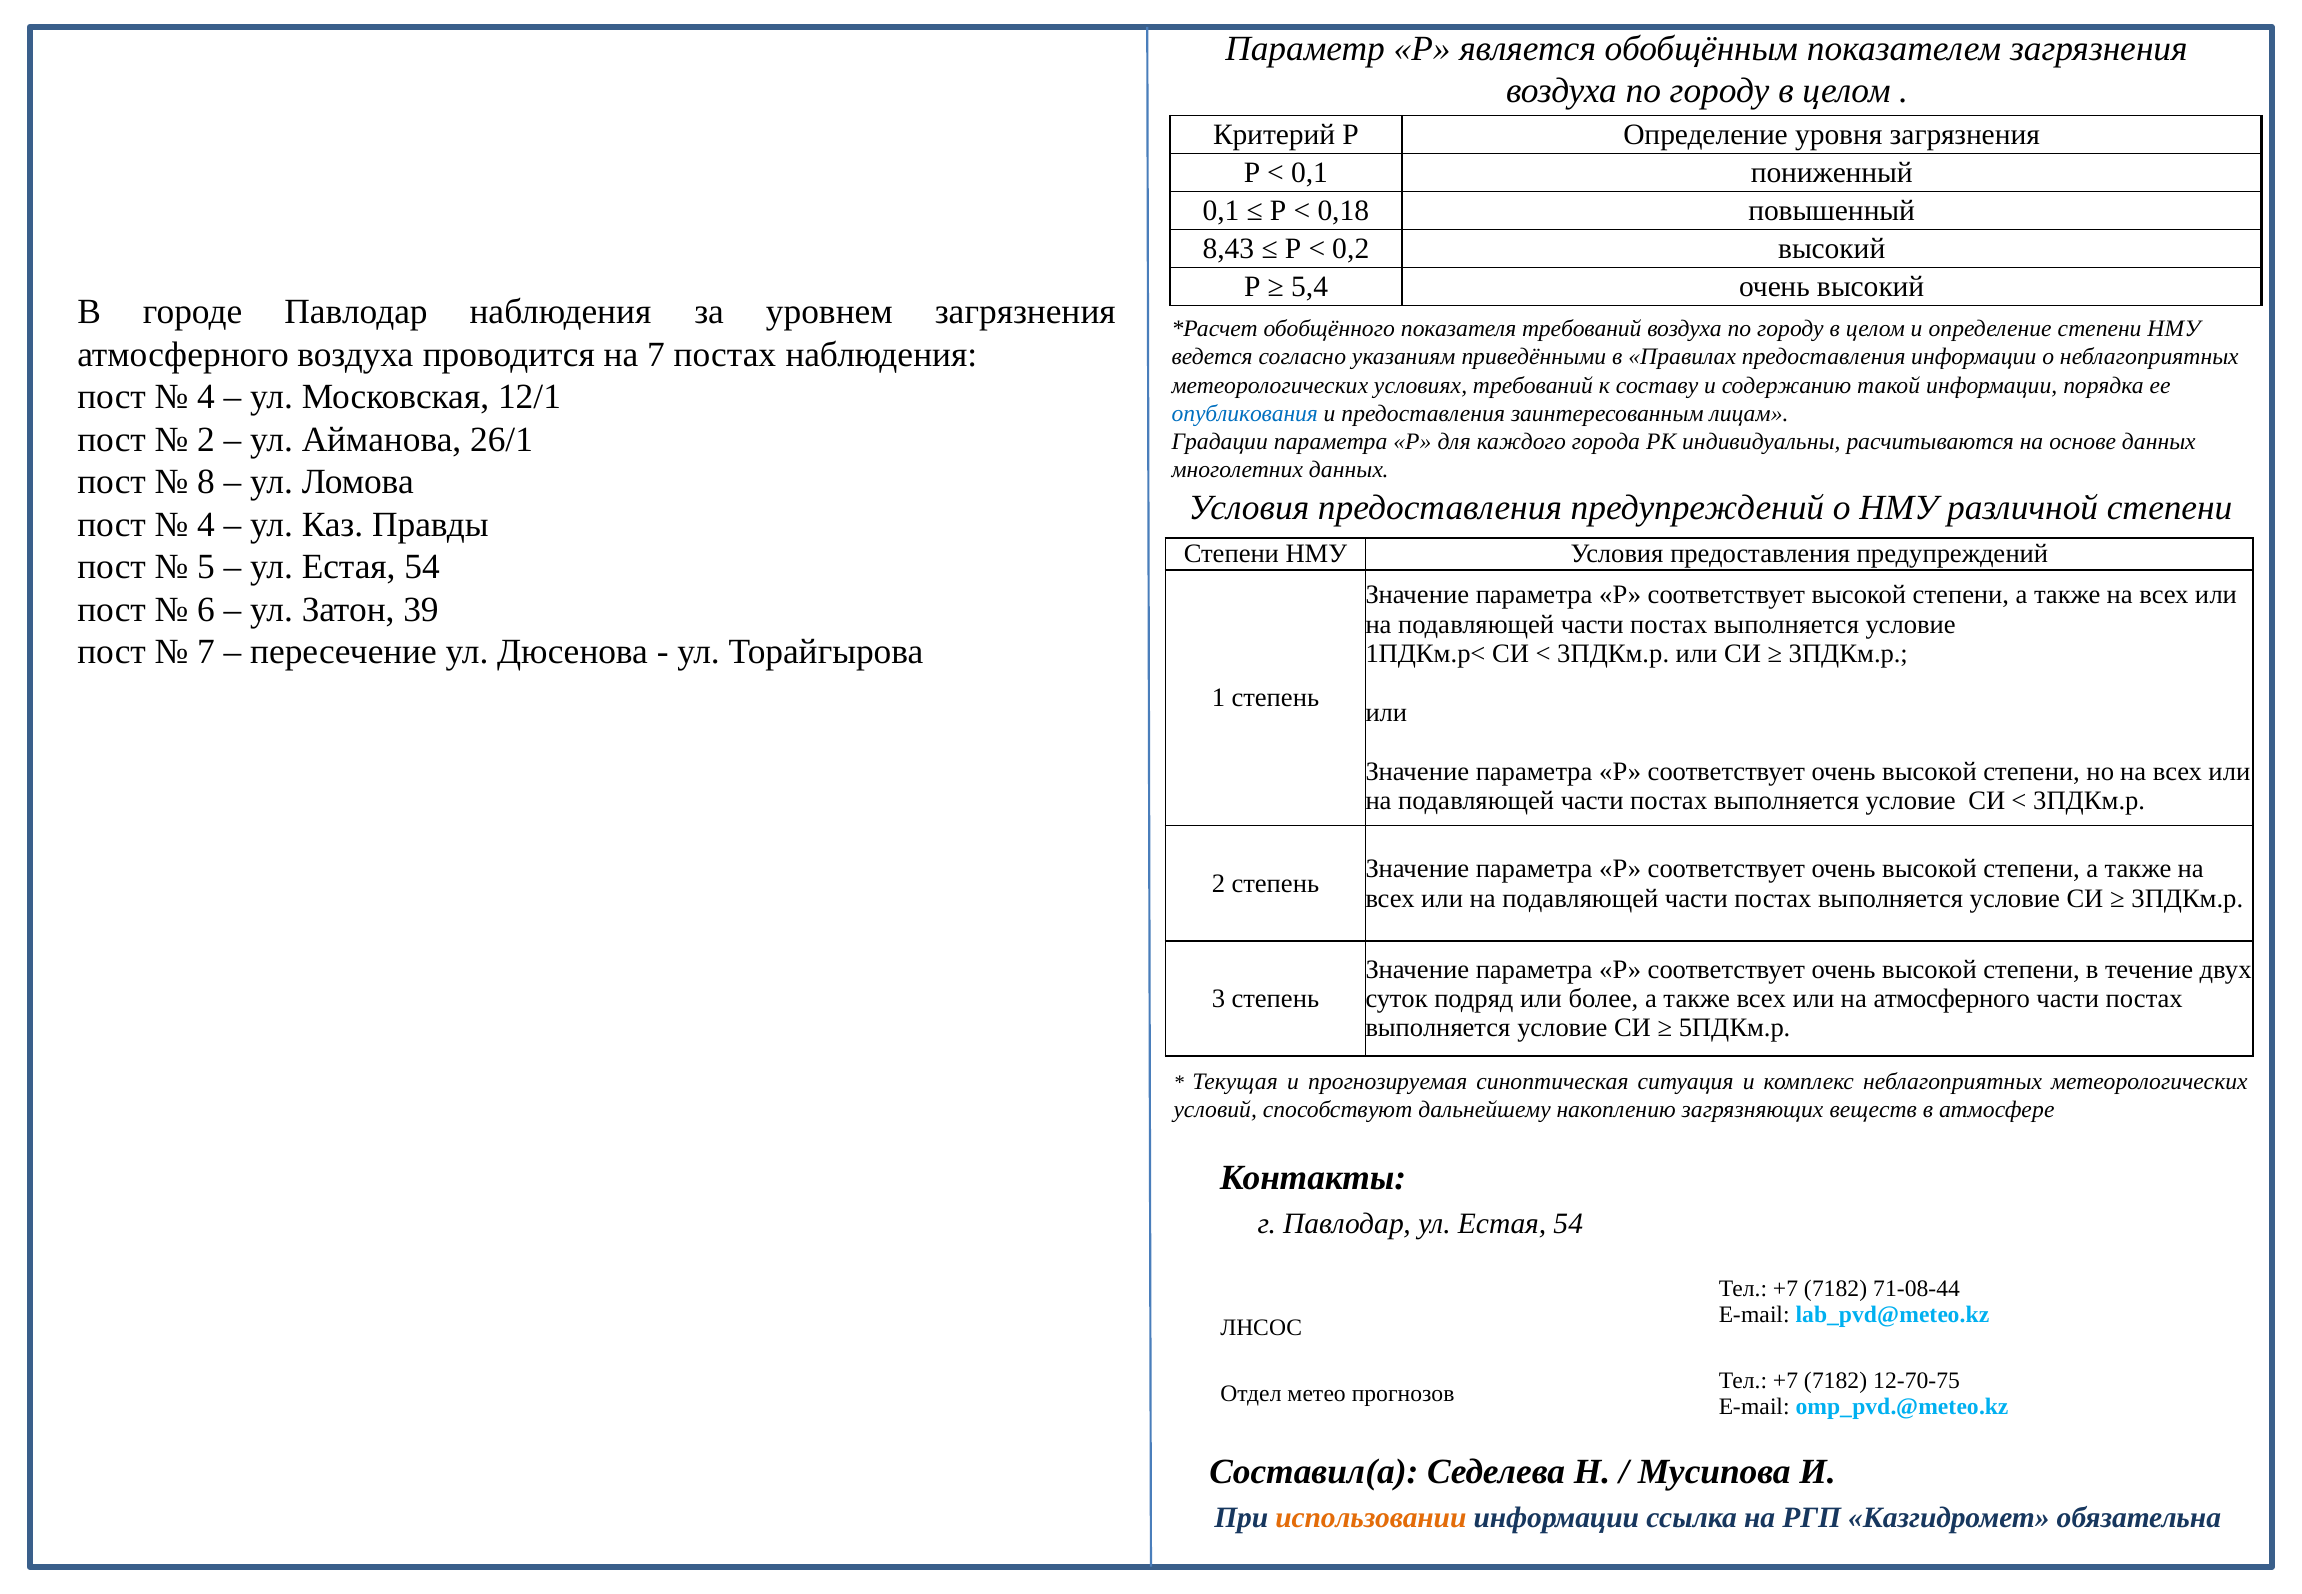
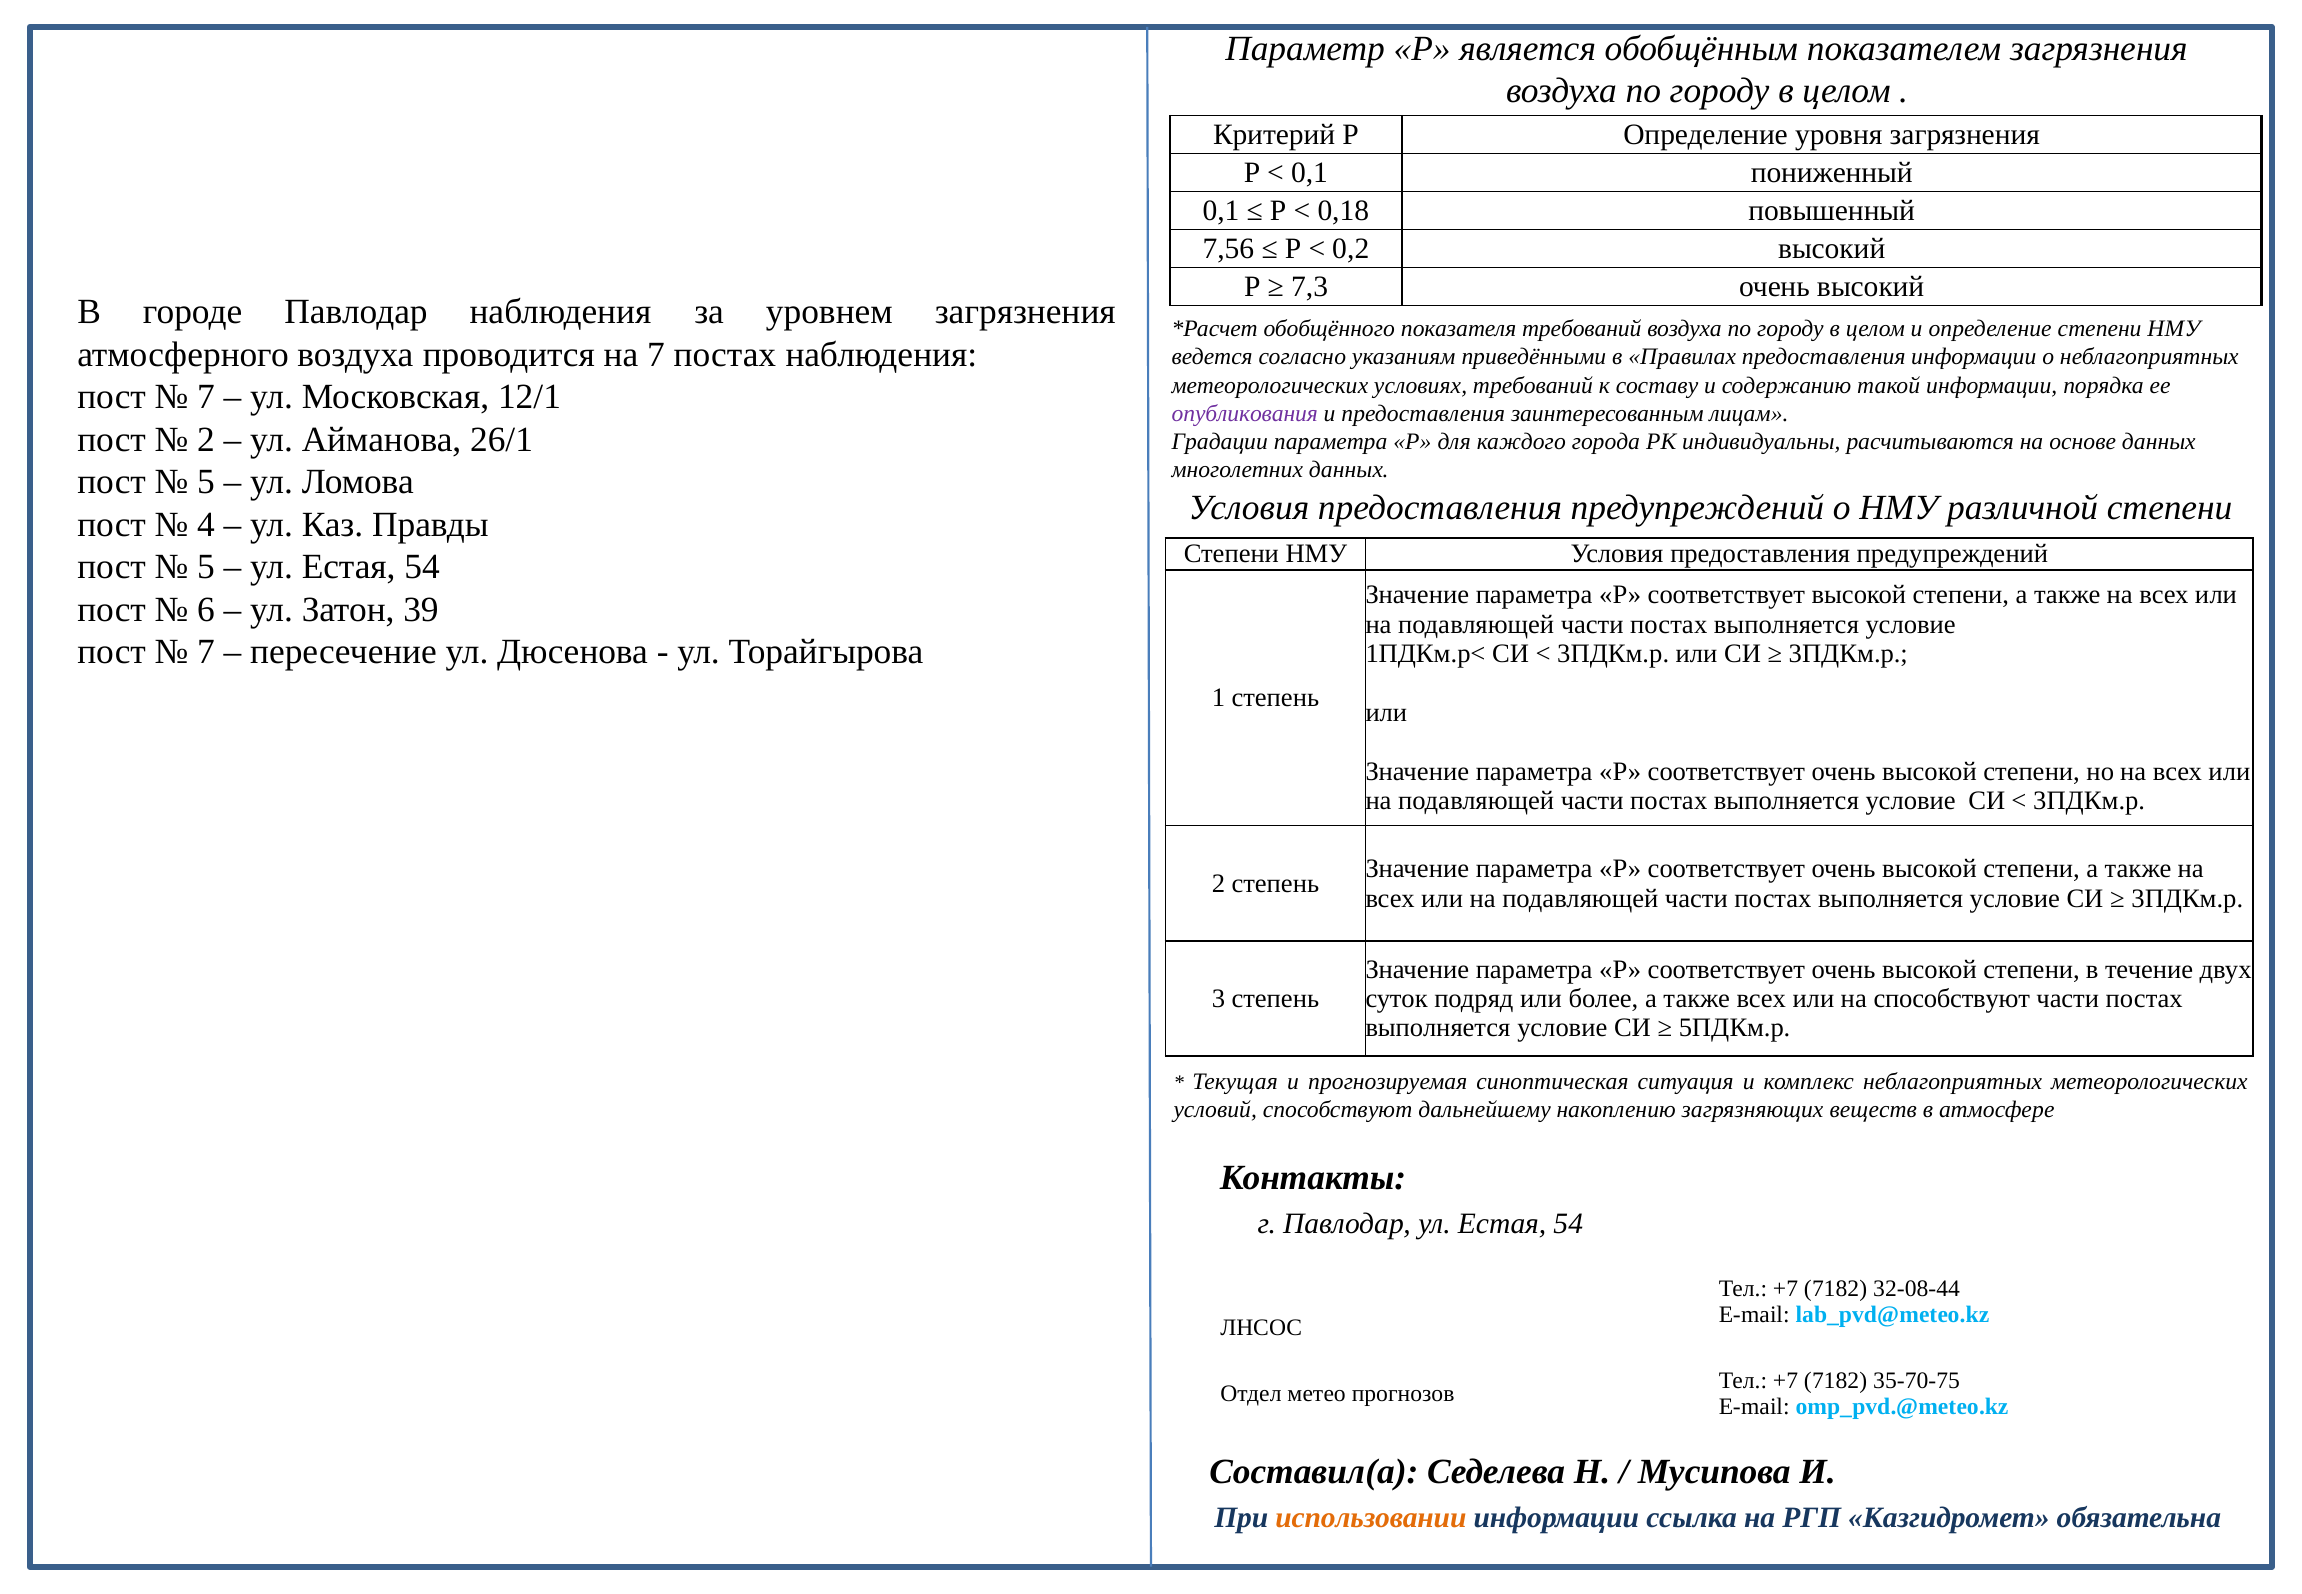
8,43: 8,43 -> 7,56 (1228, 248)
5,4: 5,4 -> 7,3 (1310, 286)
4: 4 -> 7 (206, 397)
опубликования colour: blue -> purple (1245, 413)
8: 8 -> 5 (206, 482)
на атмосферного: атмосферного -> способствуют (1952, 999)
71-08-44: 71-08-44 -> 32-08-44 (1917, 1289)
12-70-75: 12-70-75 -> 35-70-75 (1917, 1381)
